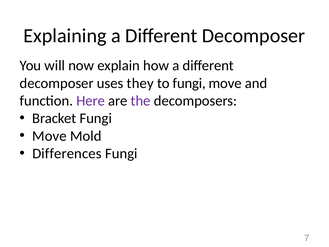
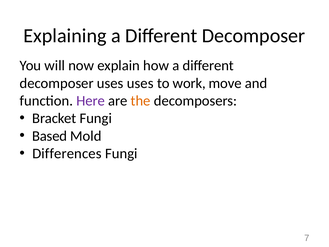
uses they: they -> uses (140, 83)
to fungi: fungi -> work (189, 83)
the colour: purple -> orange (141, 101)
Move: Move -> Based (50, 136)
